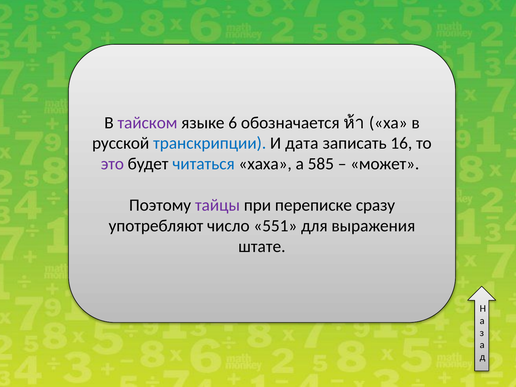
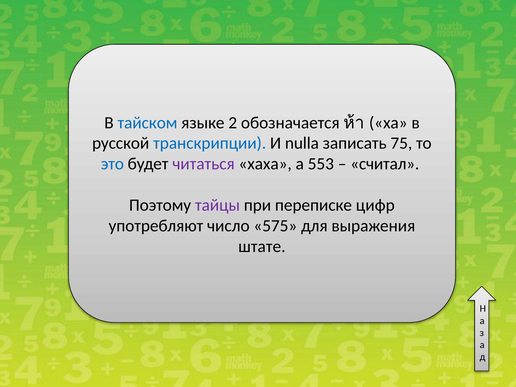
тайском colour: purple -> blue (147, 123)
6: 6 -> 2 (233, 123)
дата: дата -> nulla (302, 143)
16: 16 -> 75 (401, 143)
это colour: purple -> blue (112, 164)
читаться colour: blue -> purple (204, 164)
585: 585 -> 553 (321, 164)
может: может -> считал (385, 164)
сразу: сразу -> цифр (375, 205)
551: 551 -> 575 (275, 226)
